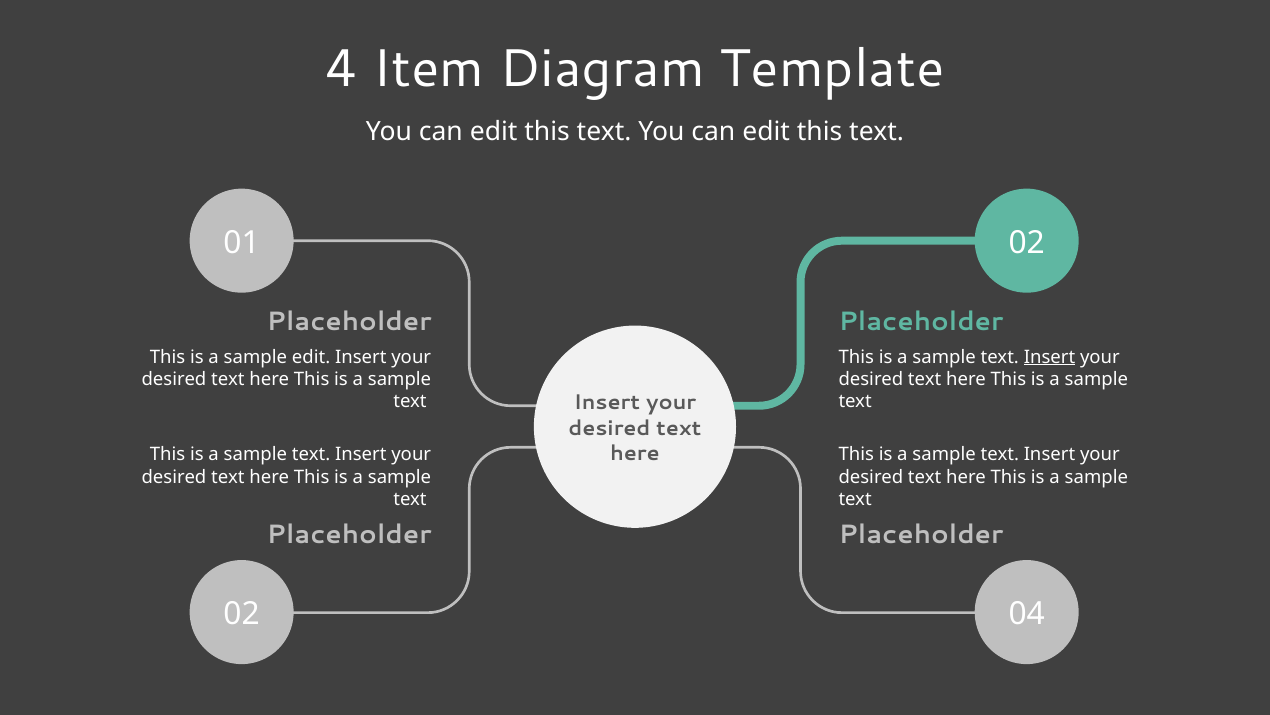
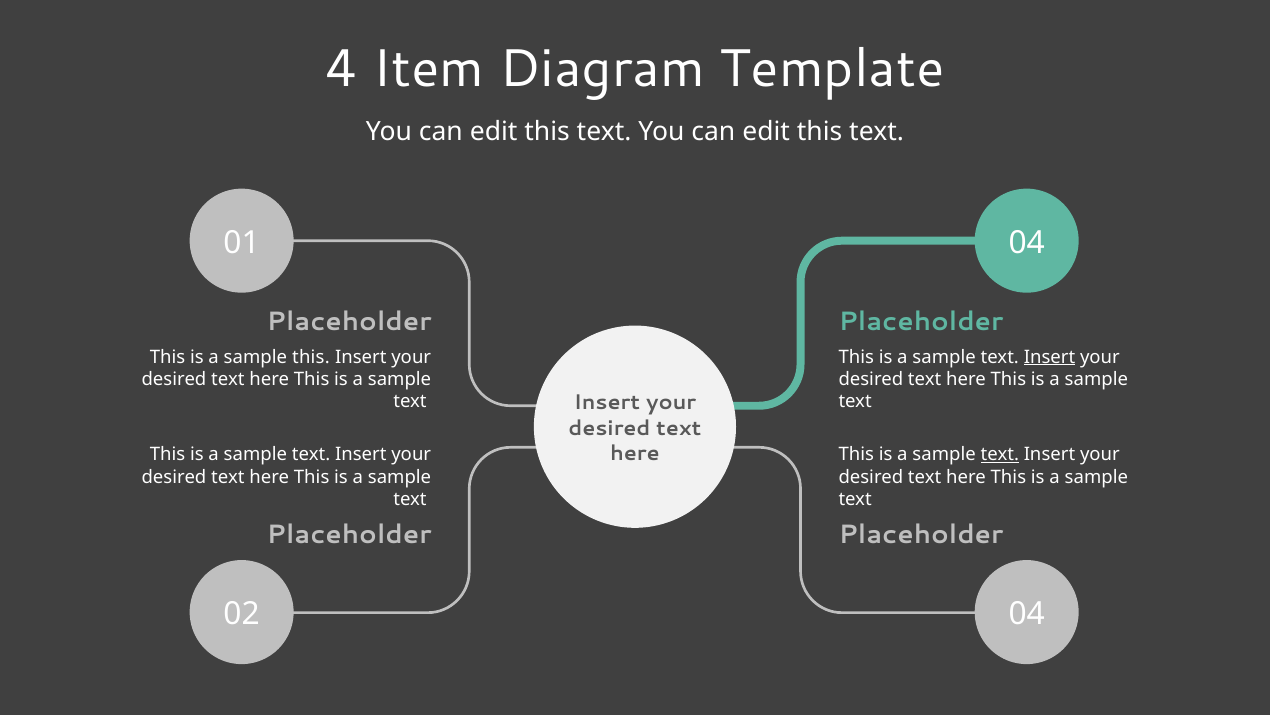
01 02: 02 -> 04 (1027, 243)
sample edit: edit -> this (311, 357)
text underline: none -> present (1000, 455)
